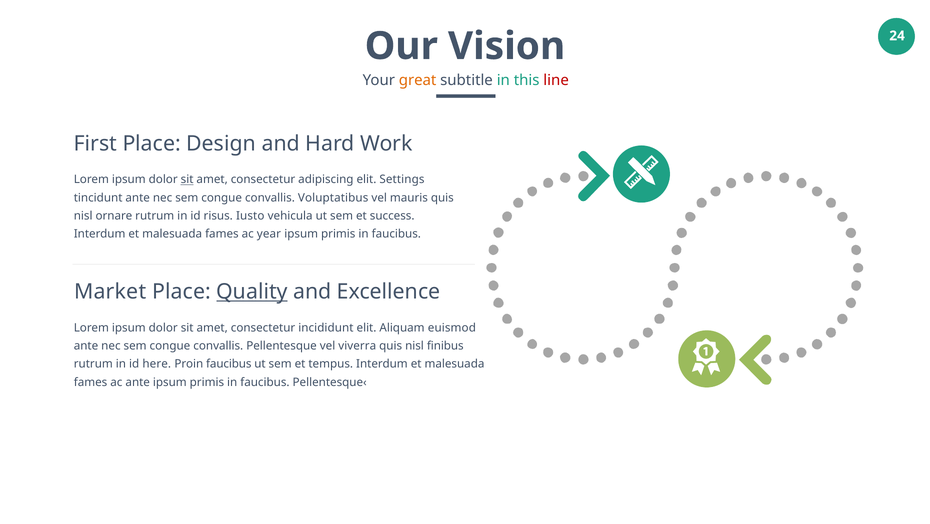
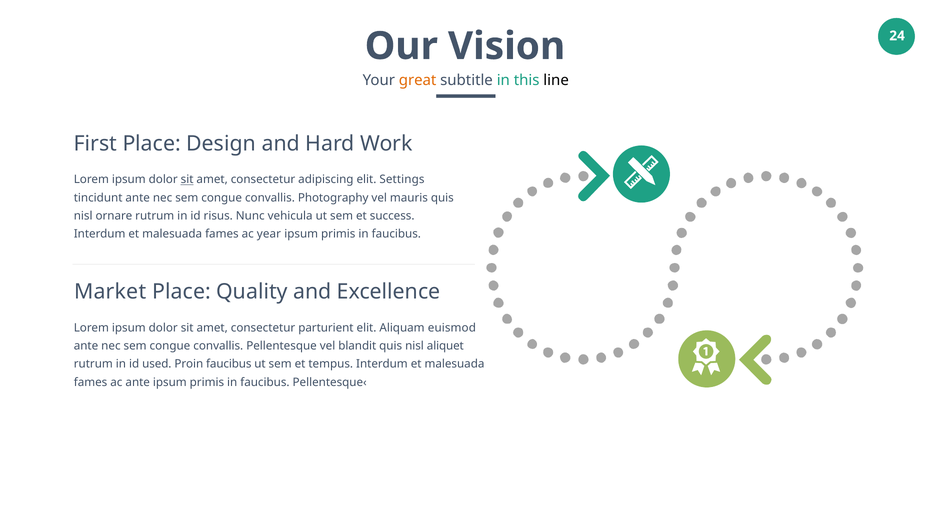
line colour: red -> black (556, 80)
Voluptatibus: Voluptatibus -> Photography (333, 197)
Iusto: Iusto -> Nunc (250, 216)
Quality underline: present -> none (252, 291)
incididunt: incididunt -> parturient (326, 327)
viverra: viverra -> blandit (357, 345)
finibus: finibus -> aliquet (445, 345)
here: here -> used (157, 364)
